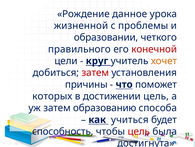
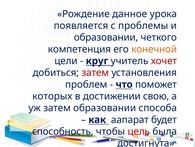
жизненной: жизненной -> появляется (81, 26)
правильного: правильного -> компетенция (79, 49)
конечной colour: red -> orange (154, 49)
хочет colour: orange -> red (164, 61)
причины: причины -> проблем (86, 84)
достижении цель: цель -> свою (156, 96)
затем образованию: образованию -> образовании (105, 107)
учиться: учиться -> аапарат (130, 119)
